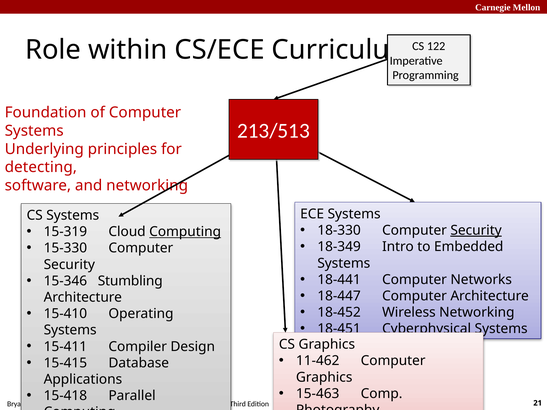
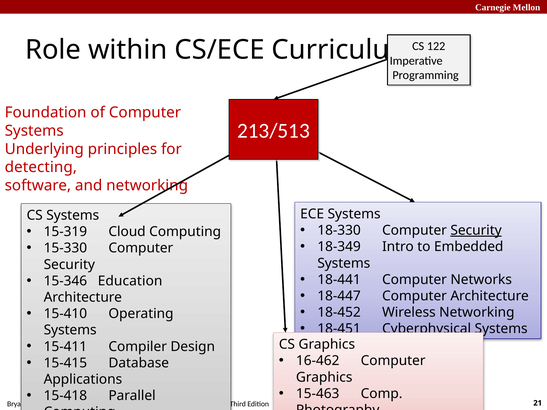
Computing underline: present -> none (185, 232)
Stumbling: Stumbling -> Education (130, 281)
11-462: 11-462 -> 16-462 (318, 361)
